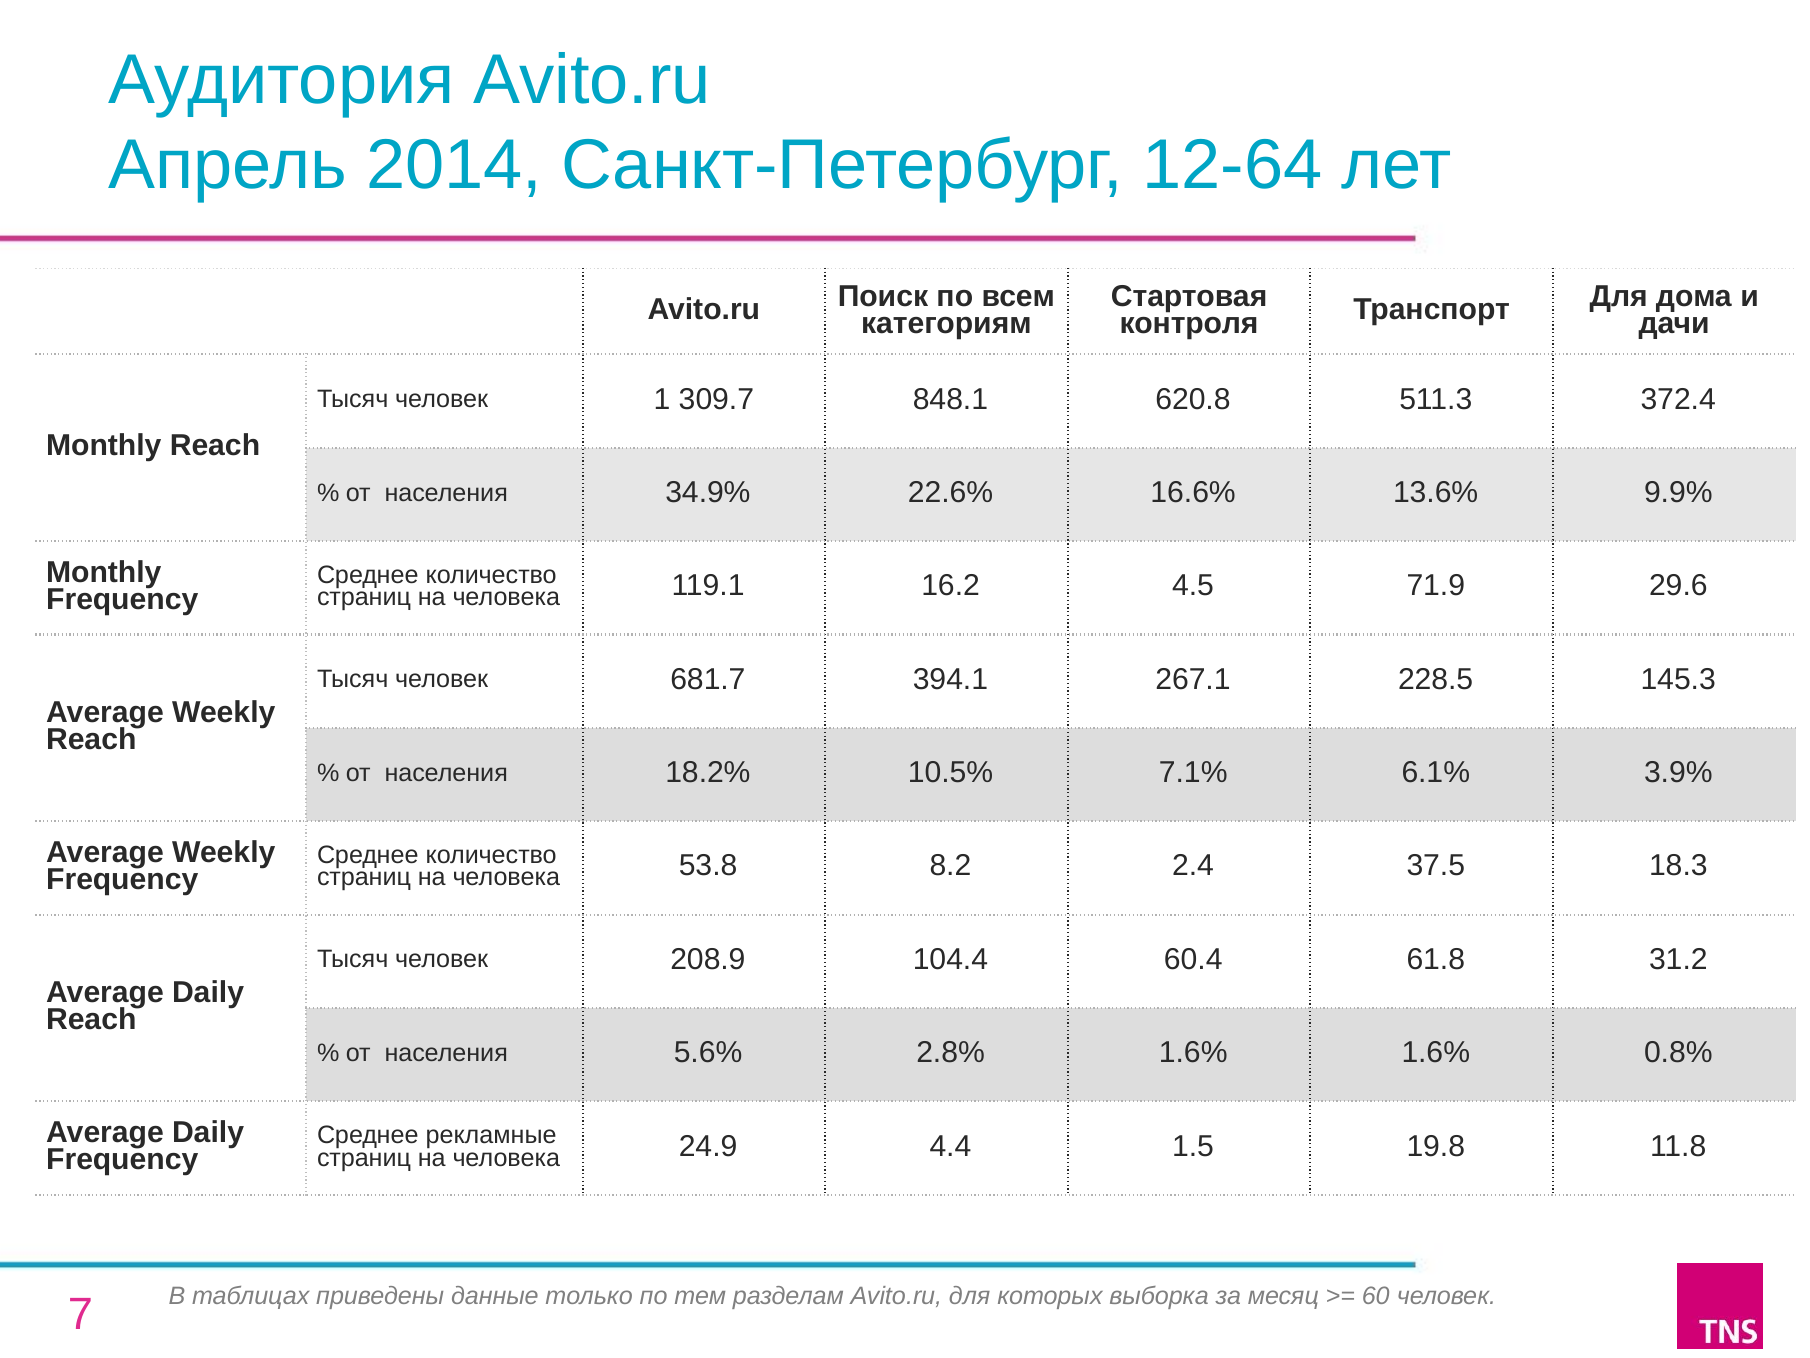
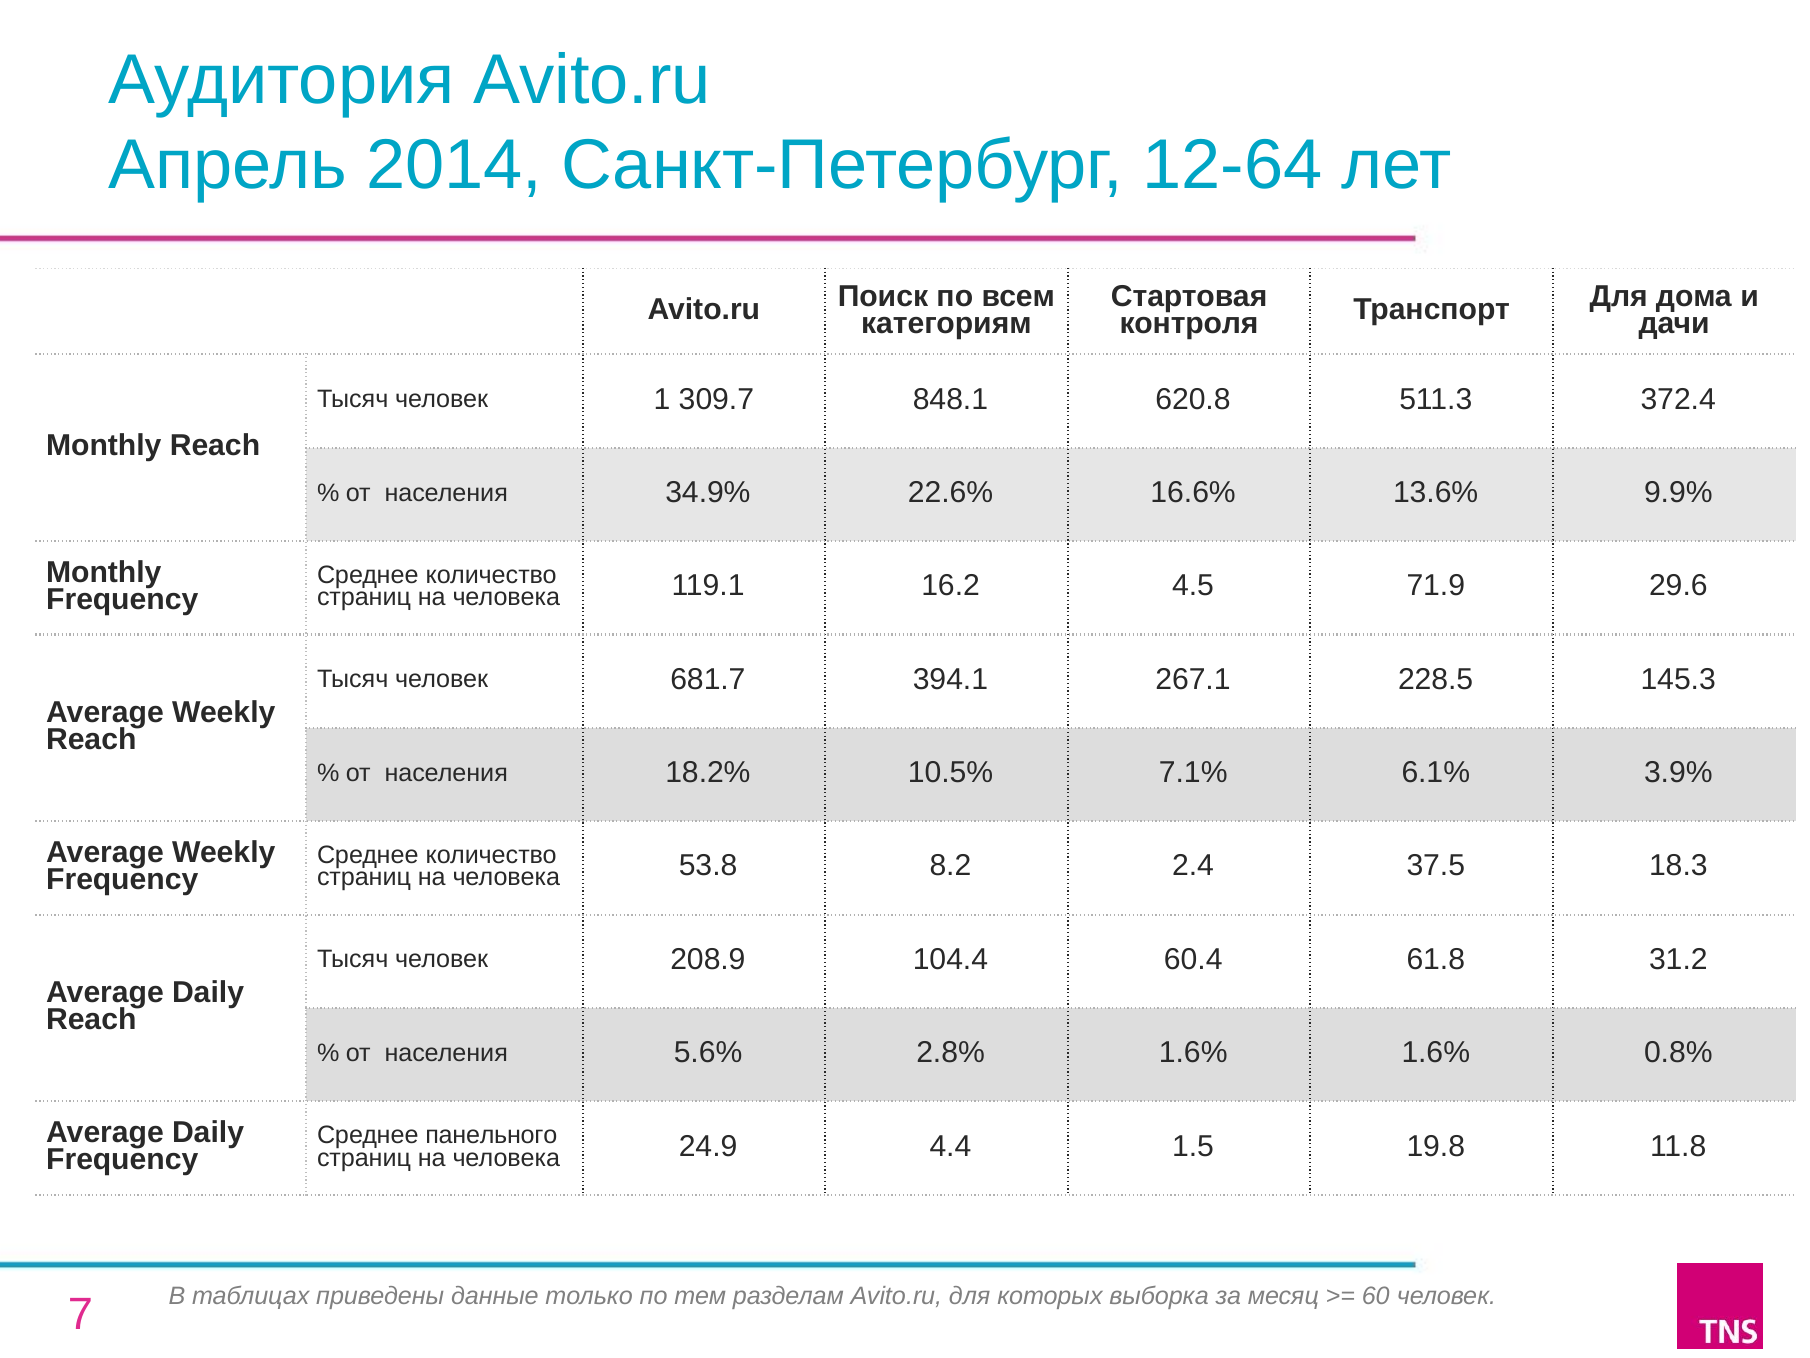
рекламные: рекламные -> панельного (491, 1135)
